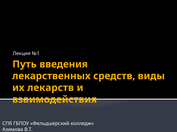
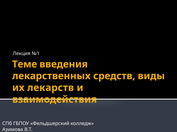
Путь: Путь -> Теме (25, 65)
